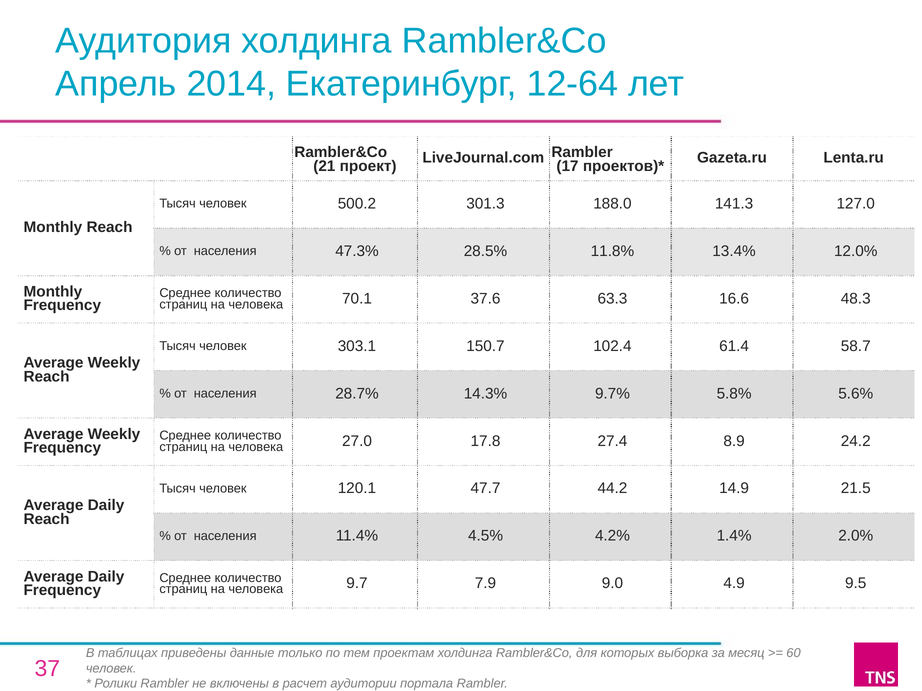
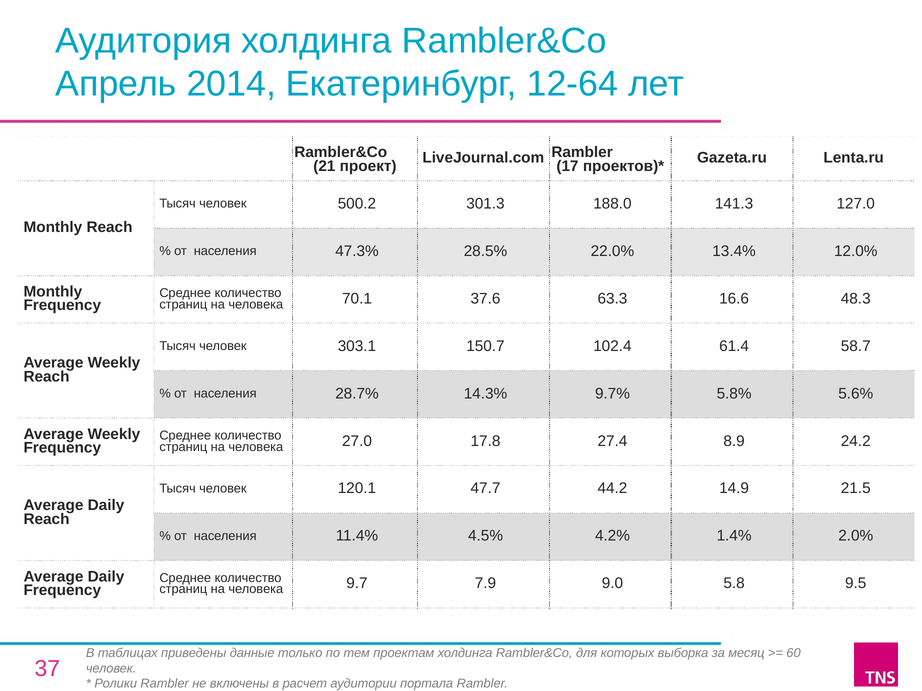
11.8%: 11.8% -> 22.0% (612, 251)
4.9: 4.9 -> 5.8 (734, 584)
